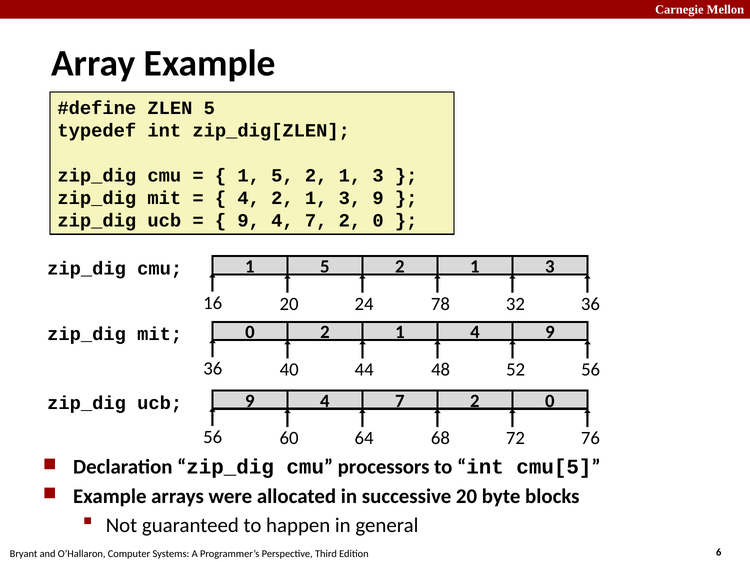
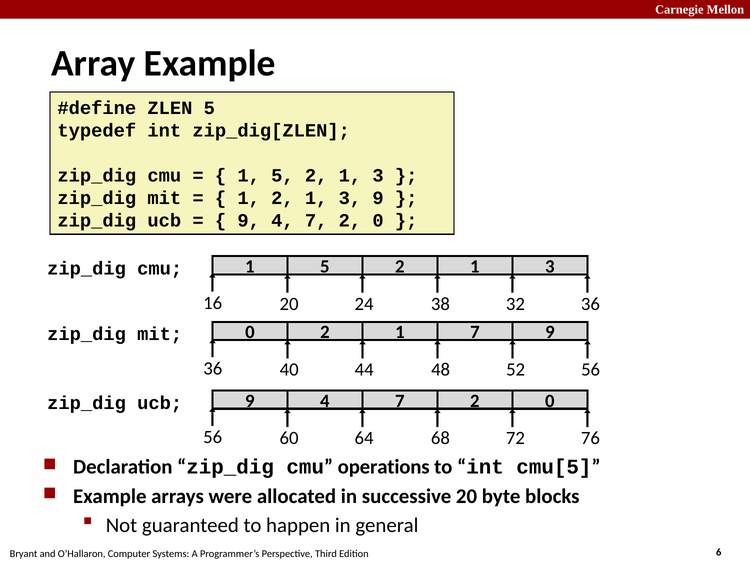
4: 4 -> 1 (249, 198)
78: 78 -> 38 (440, 304)
1 4: 4 -> 7 (475, 333)
processors: processors -> operations (384, 468)
